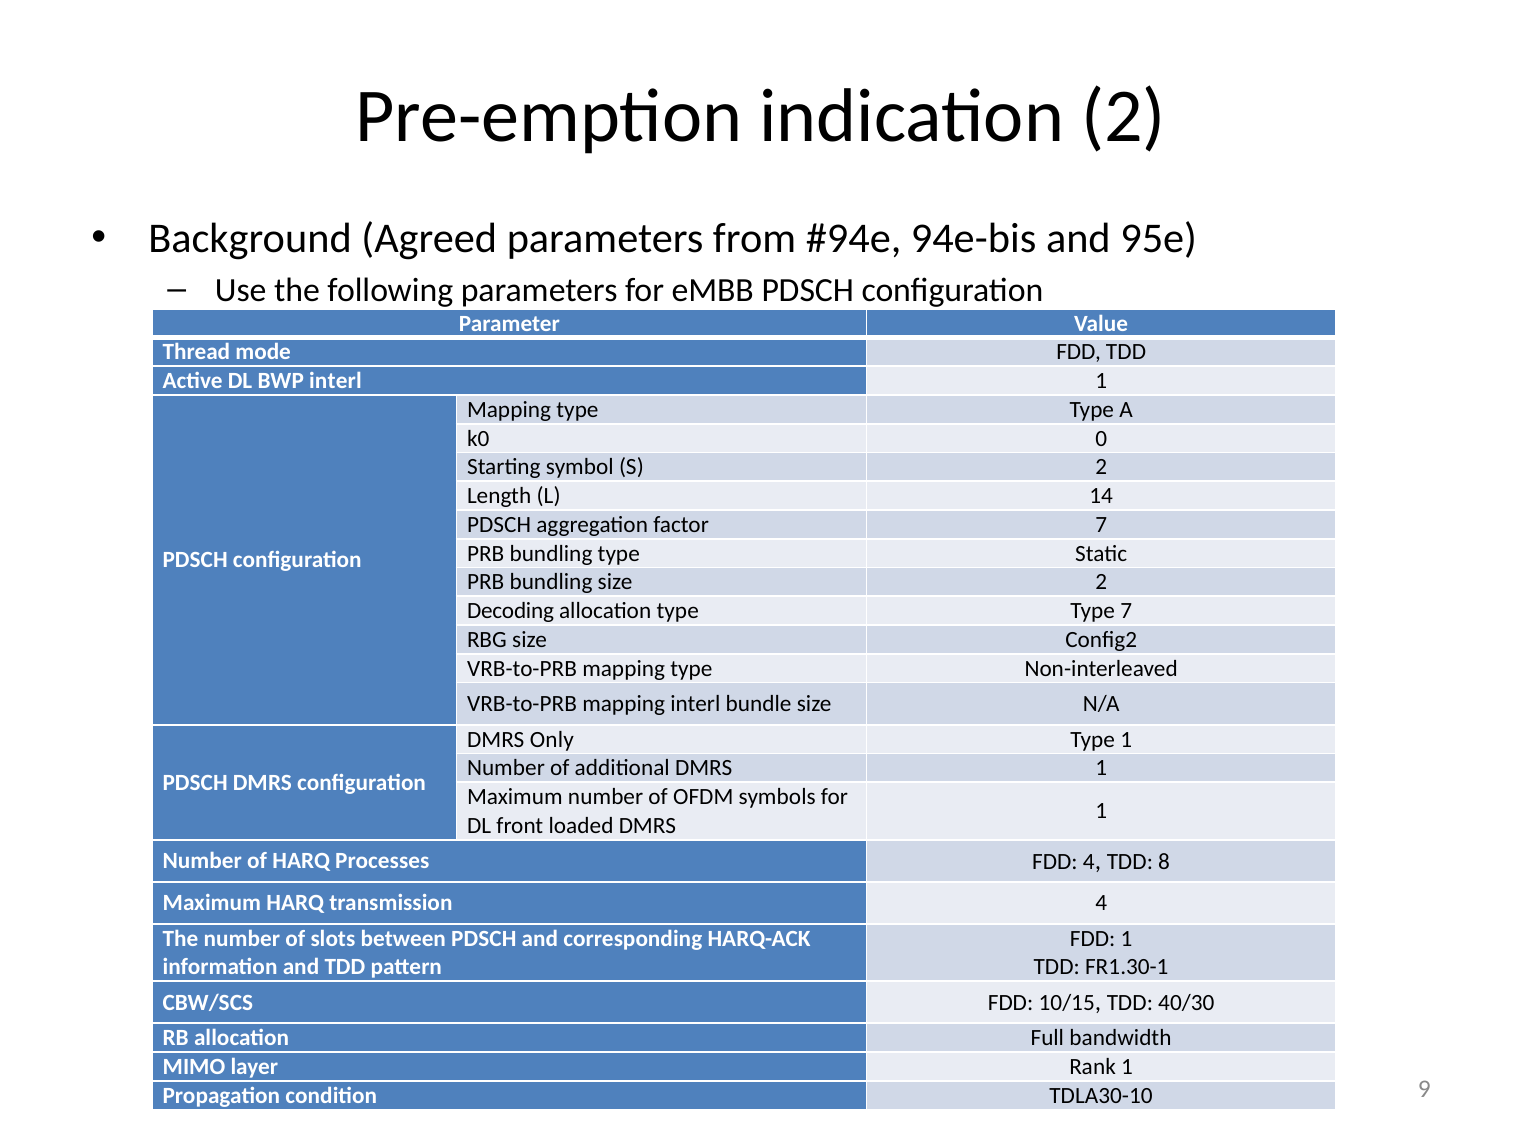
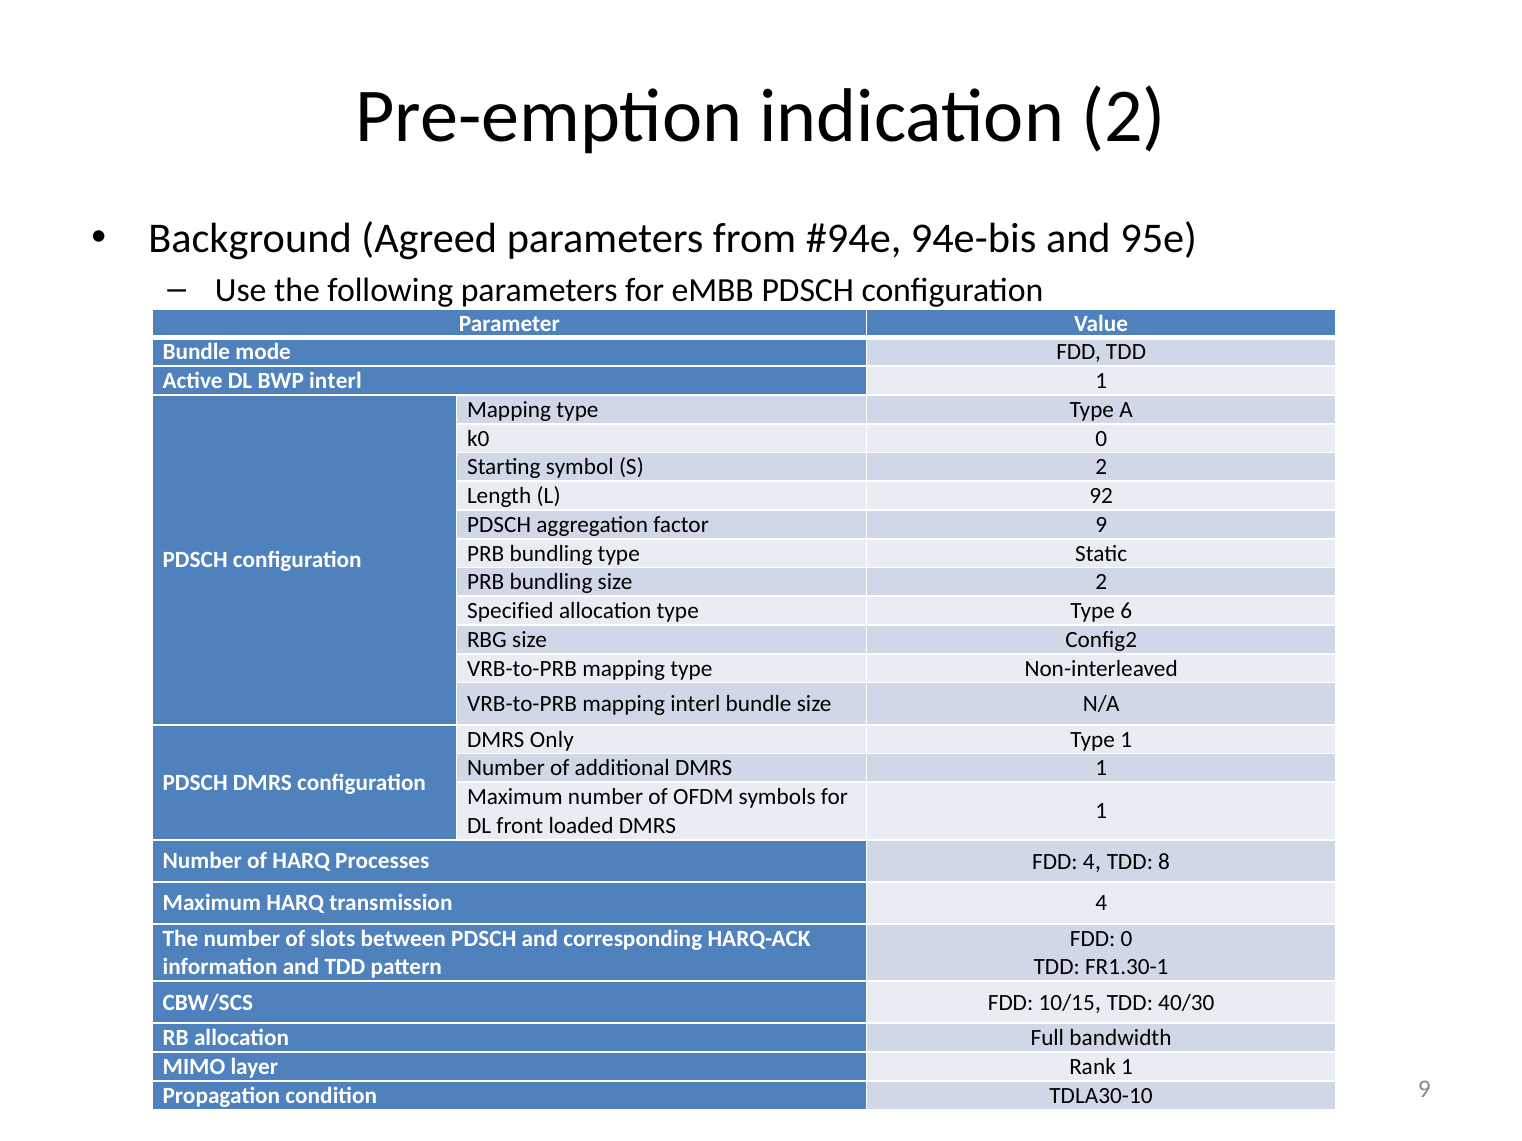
Thread: Thread -> Bundle (196, 352)
14: 14 -> 92 (1101, 496)
factor 7: 7 -> 9 (1101, 525)
Decoding: Decoding -> Specified (510, 611)
Type 7: 7 -> 6 (1126, 611)
FDD 1: 1 -> 0 (1126, 939)
